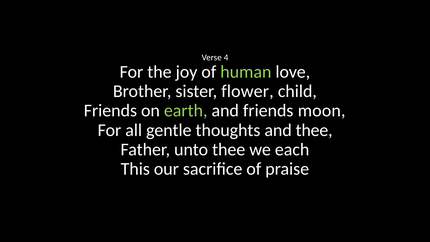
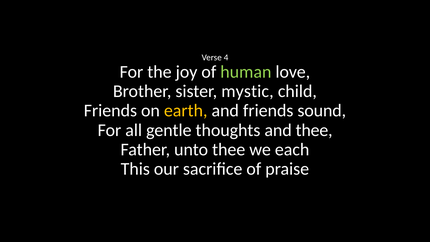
flower: flower -> mystic (247, 91)
earth colour: light green -> yellow (186, 111)
moon: moon -> sound (322, 111)
